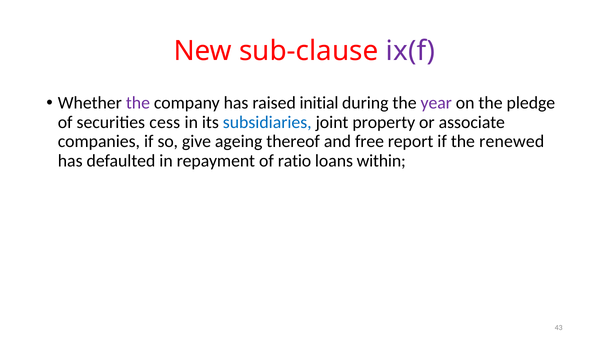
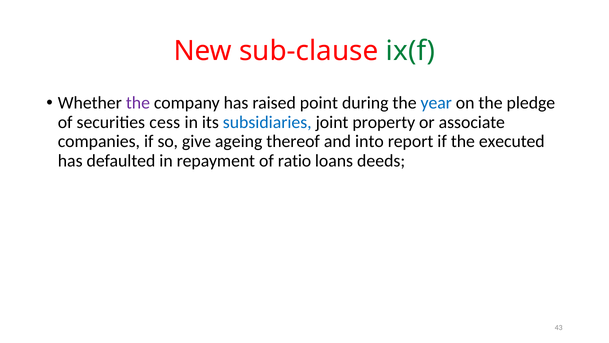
ix(f colour: purple -> green (410, 51)
initial: initial -> point (319, 103)
year colour: purple -> blue (436, 103)
free: free -> into (369, 141)
renewed: renewed -> executed (512, 141)
within: within -> deeds (381, 161)
